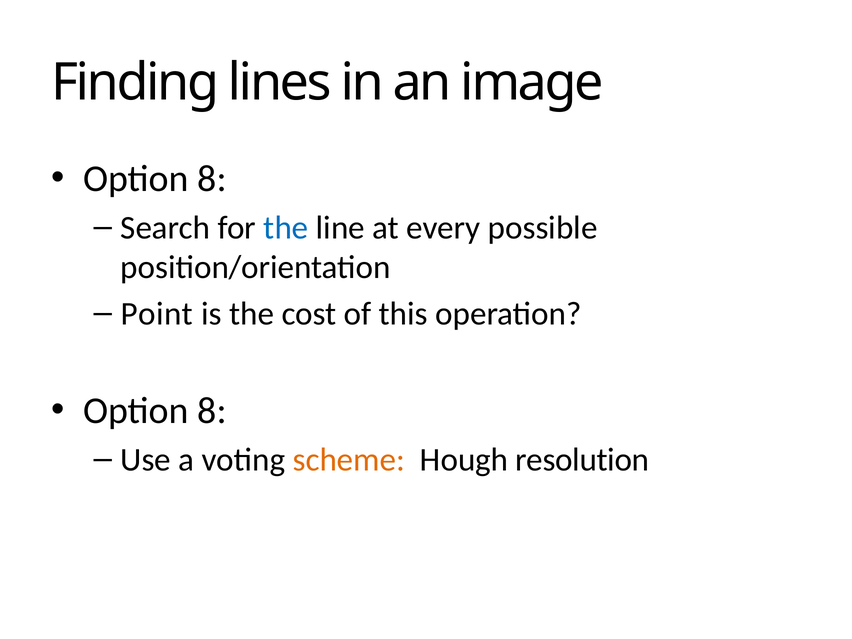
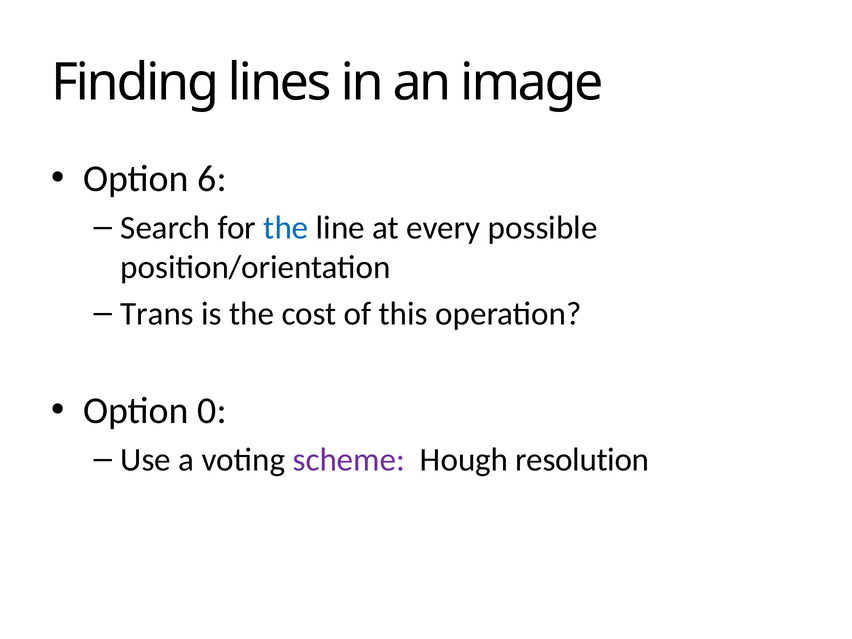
8: 8 -> 6 (212, 179)
Point: Point -> Trans (157, 314)
8: 8 -> 0 (212, 411)
scheme colour: orange -> purple (349, 460)
